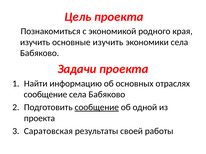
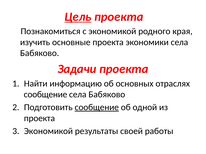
Цель underline: none -> present (78, 17)
основные изучить: изучить -> проекта (108, 42)
Саратовская: Саратовская -> Экономикой (48, 131)
